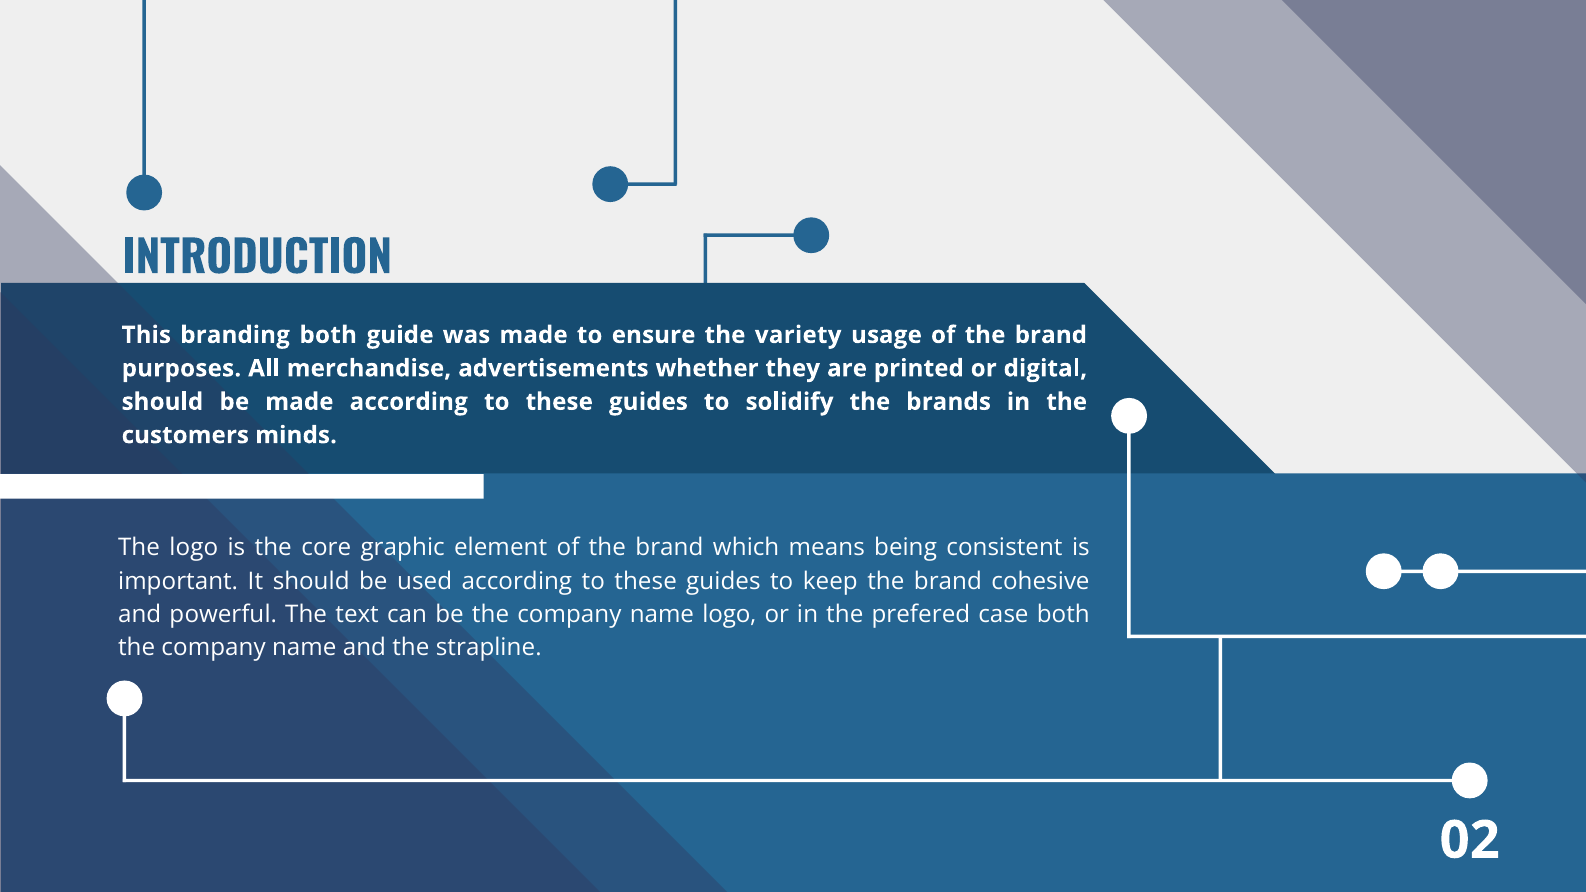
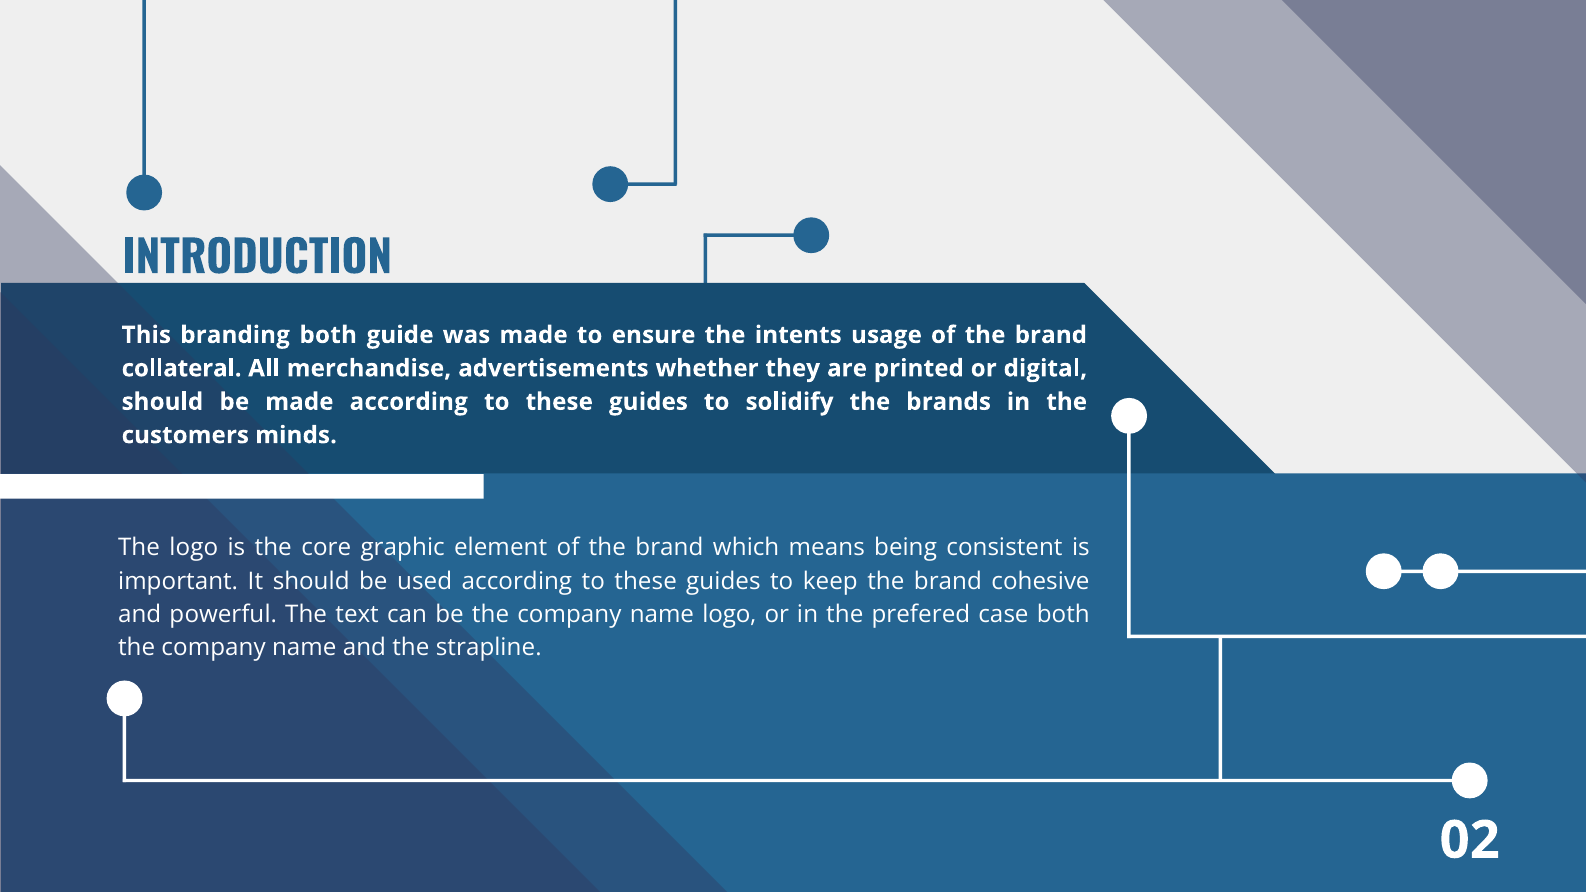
variety: variety -> intents (798, 335)
purposes: purposes -> collateral (182, 368)
